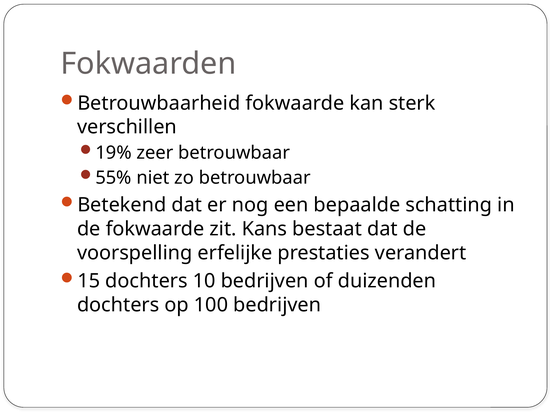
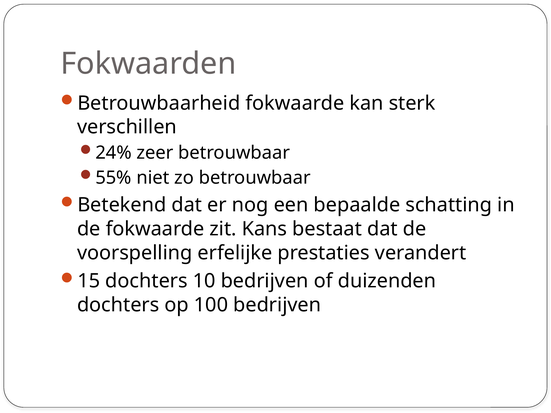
19%: 19% -> 24% (114, 153)
